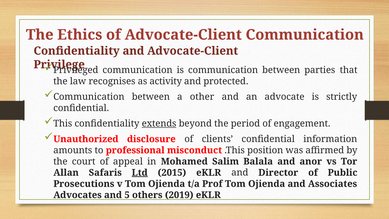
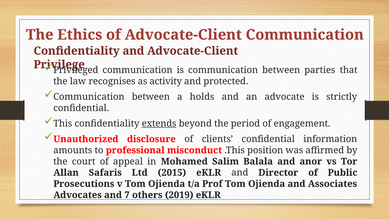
other: other -> holds (202, 97)
Ltd underline: present -> none (140, 172)
5: 5 -> 7 (127, 195)
